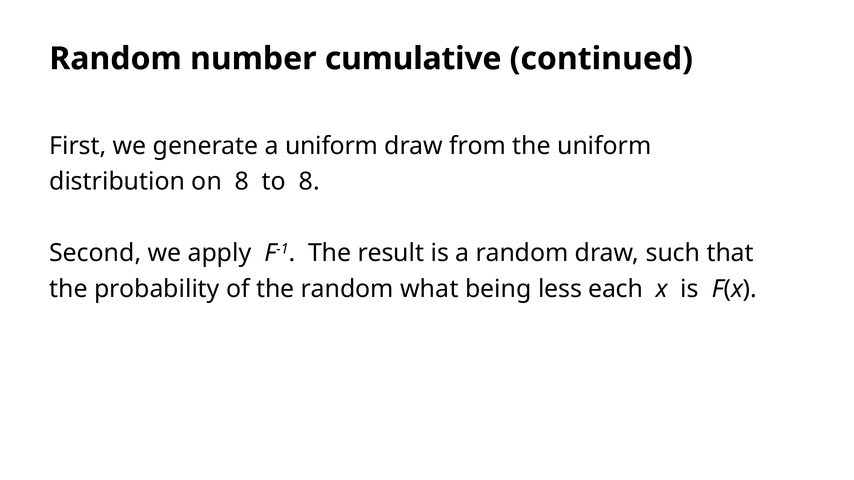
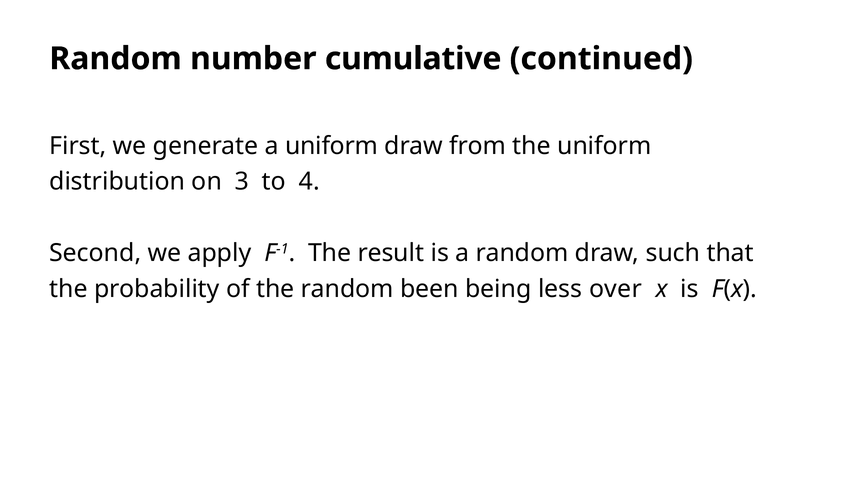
on 8: 8 -> 3 (242, 182)
to 8: 8 -> 4 (309, 182)
what: what -> been (429, 289)
each: each -> over (615, 289)
